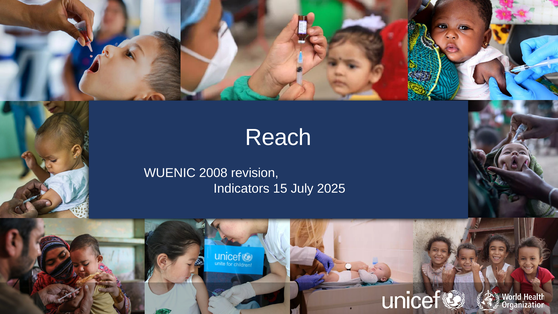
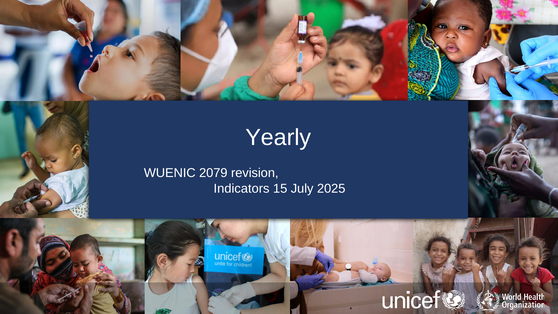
Reach: Reach -> Yearly (278, 137)
2008: 2008 -> 2079 (213, 173)
